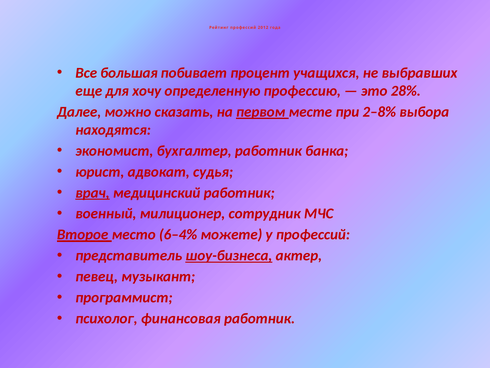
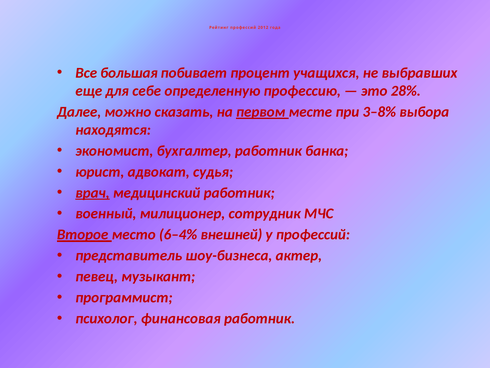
хочу: хочу -> себе (147, 91)
2–8%: 2–8% -> 3–8% (379, 112)
можете: можете -> внешней (231, 234)
шоу-бизнеса underline: present -> none (229, 255)
